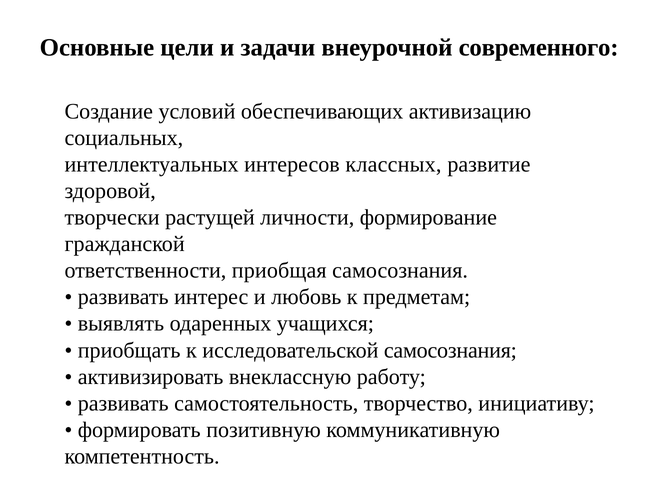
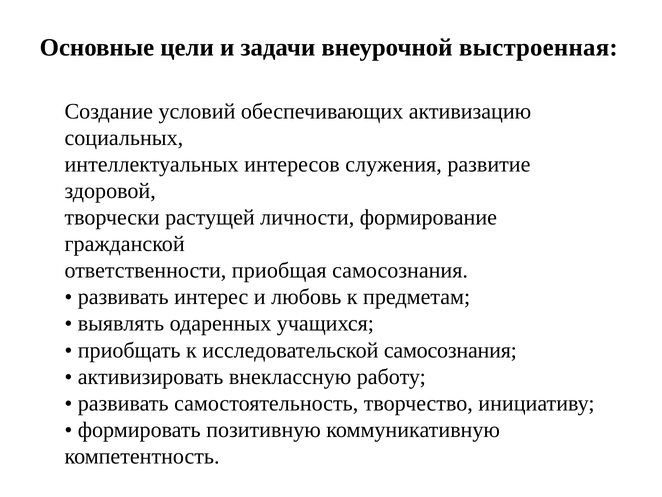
современного: современного -> выстроенная (538, 48)
классных: классных -> служения (394, 164)
